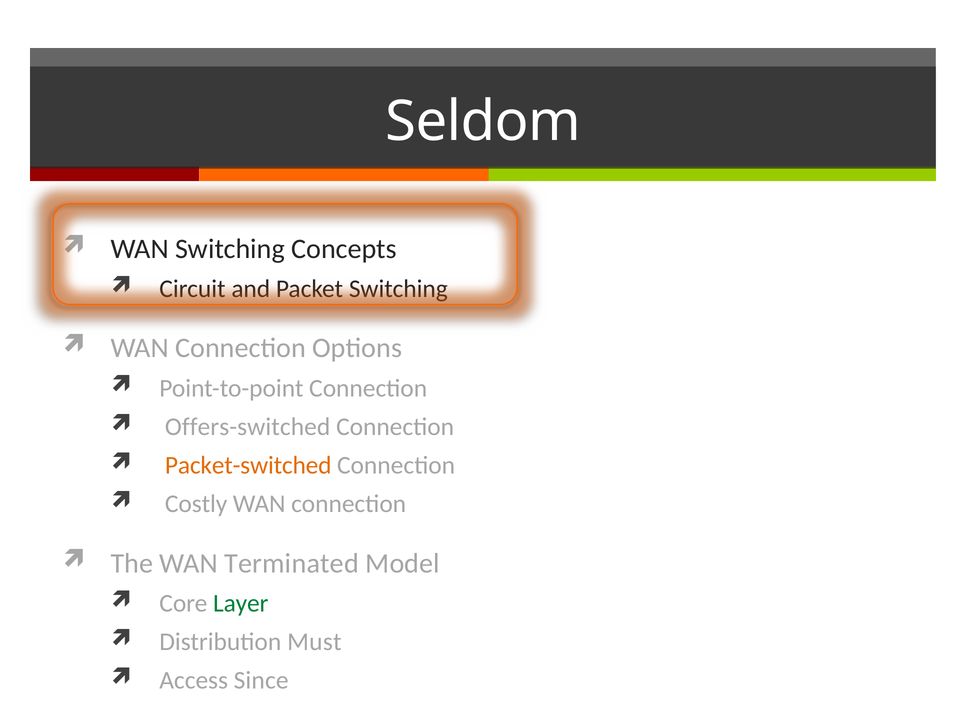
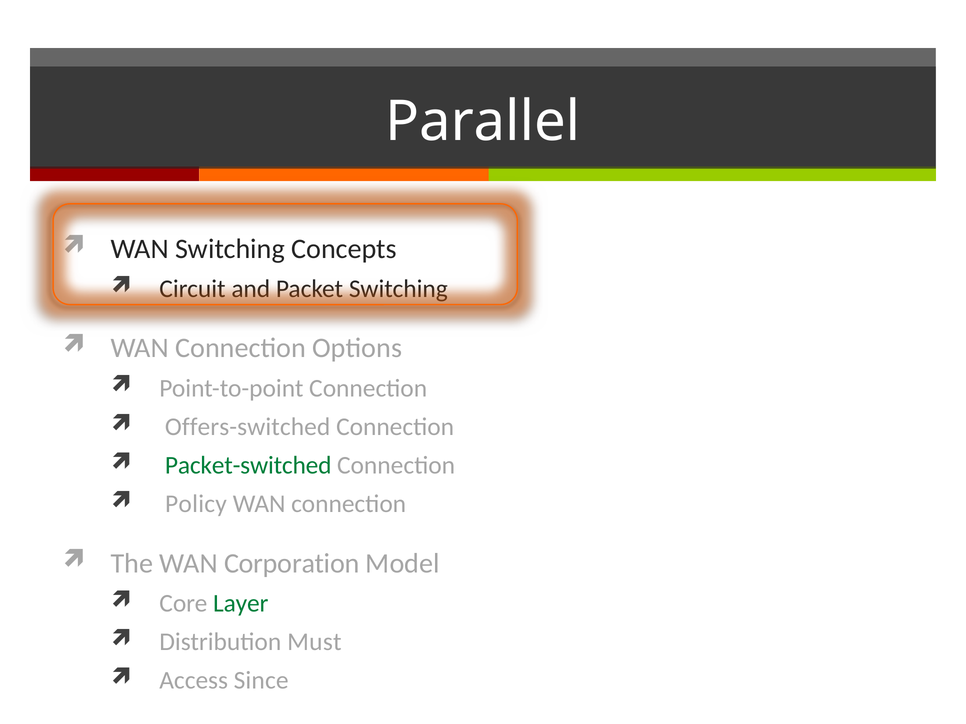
Seldom: Seldom -> Parallel (483, 122)
Packet-switched colour: orange -> green (248, 466)
Costly: Costly -> Policy (196, 504)
Terminated: Terminated -> Corporation (292, 564)
